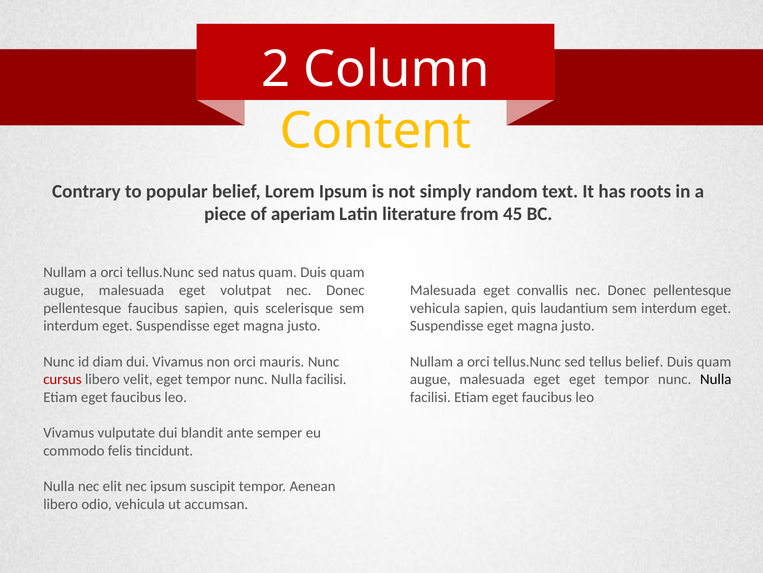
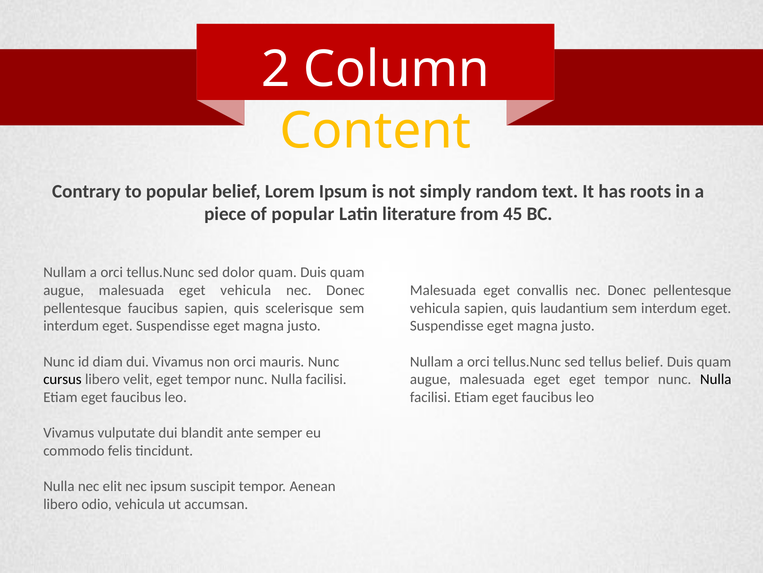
of aperiam: aperiam -> popular (303, 214)
natus: natus -> dolor (239, 272)
eget volutpat: volutpat -> vehicula (246, 290)
cursus colour: red -> black (62, 379)
